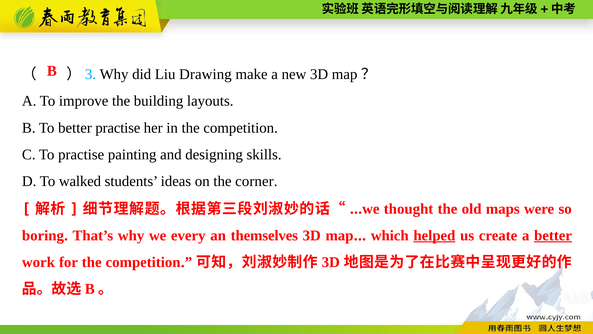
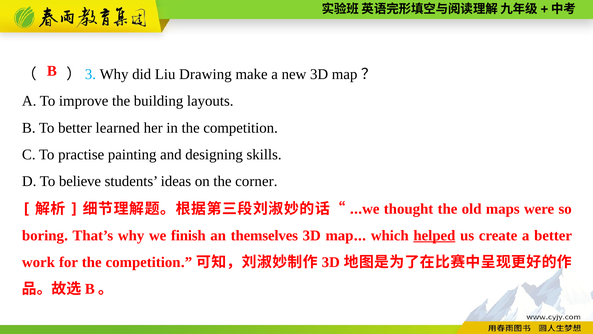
better practise: practise -> learned (118, 128)
walked: walked -> believe (80, 181)
every: every -> finish (188, 235)
better underline: present -> none (553, 235)
